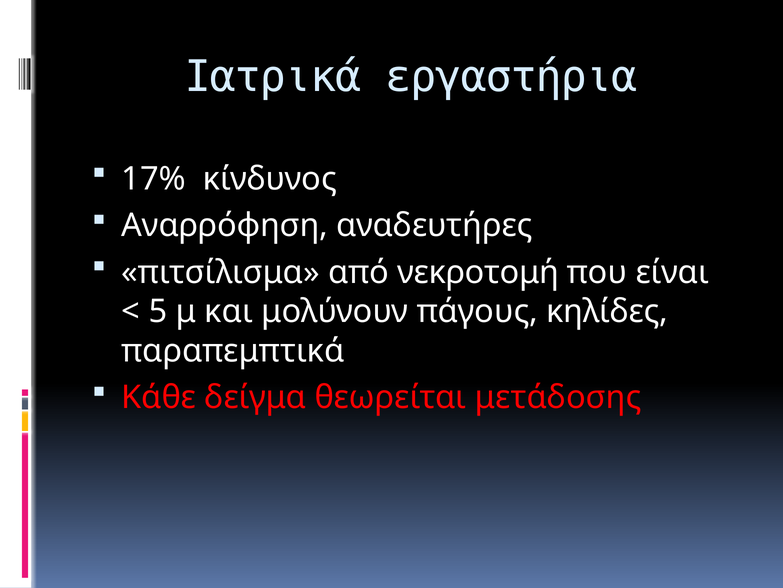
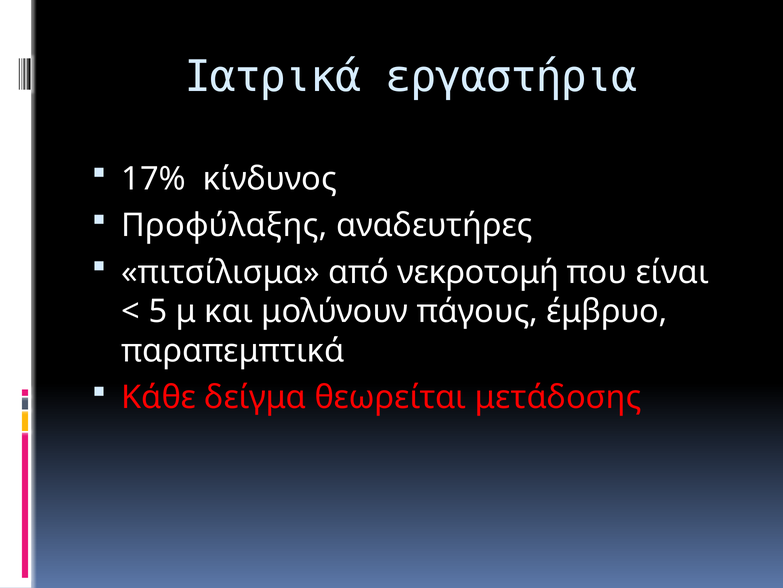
Αναρρόφηση: Αναρρόφηση -> Προφύλαξης (224, 225)
κηλίδες: κηλίδες -> έμβρυο (607, 311)
